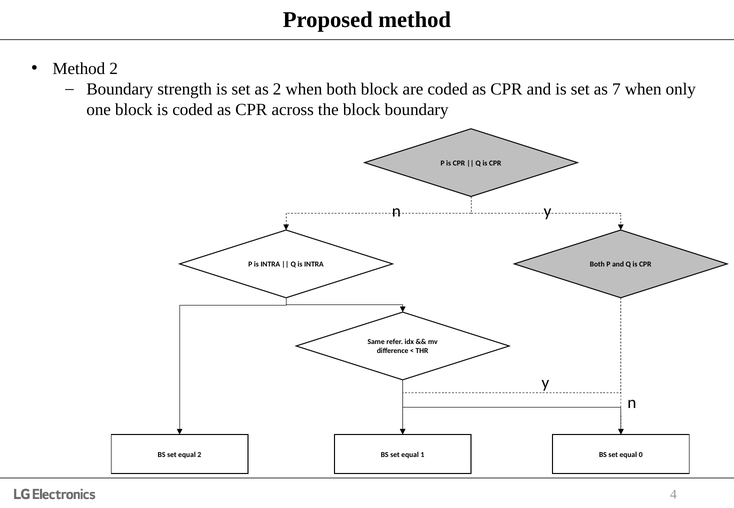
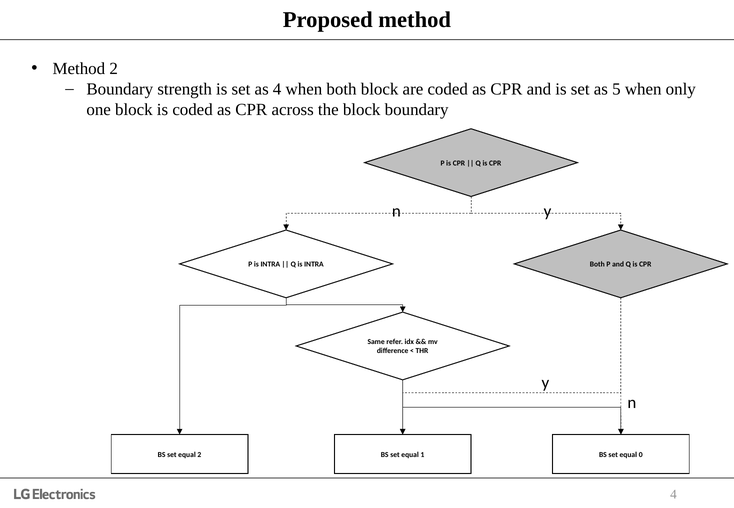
as 2: 2 -> 4 (277, 89)
7: 7 -> 5 (616, 89)
